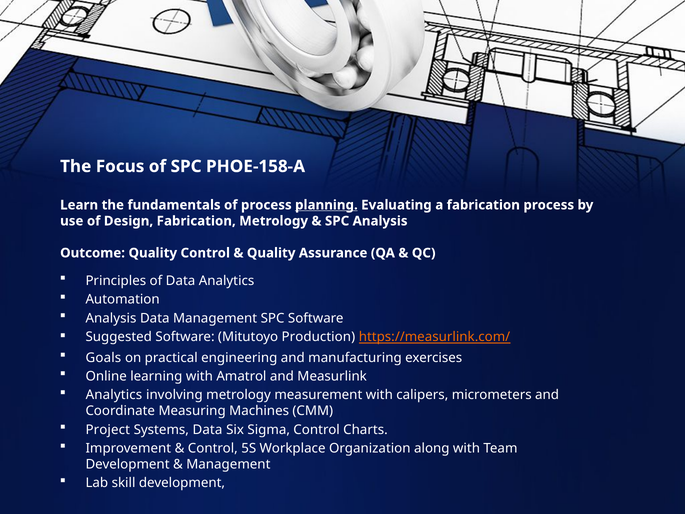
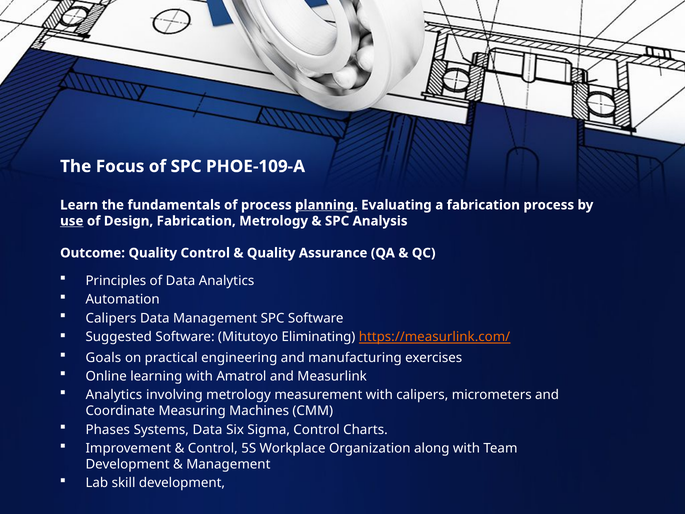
PHOE-158-A: PHOE-158-A -> PHOE-109-A (256, 166)
use underline: none -> present (72, 221)
Analysis: Analysis -> Calipers (111, 318)
Production: Production -> Eliminating (318, 337)
Project: Project -> Phases (108, 429)
